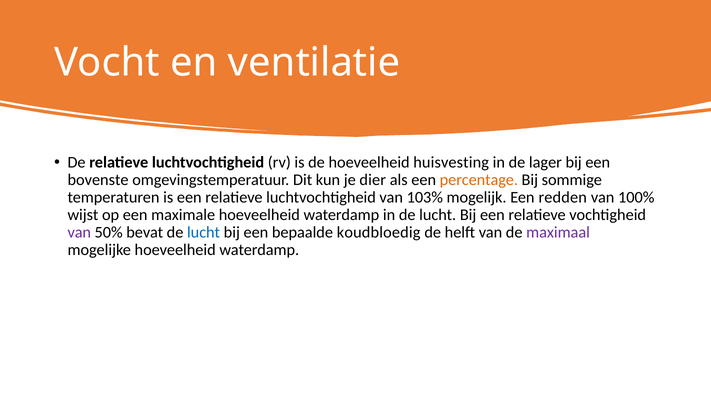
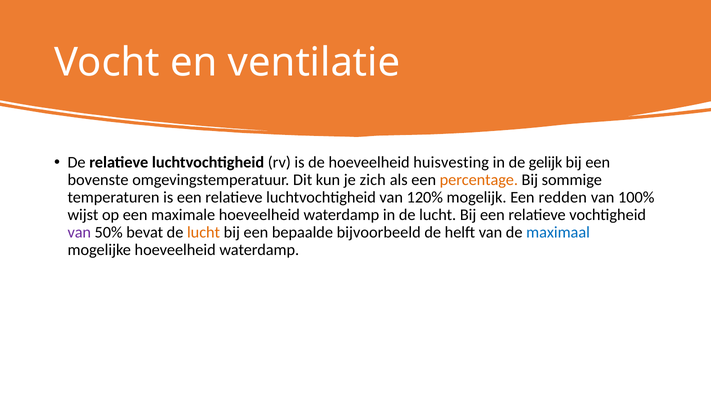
lager: lager -> gelijk (546, 162)
dier: dier -> zich (373, 180)
103%: 103% -> 120% (425, 197)
lucht colour: blue -> orange (204, 233)
koudbloedig: koudbloedig -> bijvoorbeeld (379, 233)
maximaal colour: purple -> blue (558, 233)
